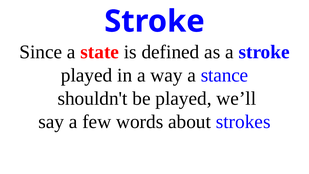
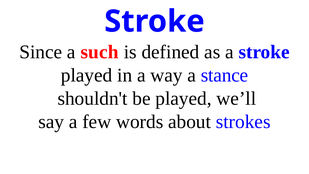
state: state -> such (100, 52)
